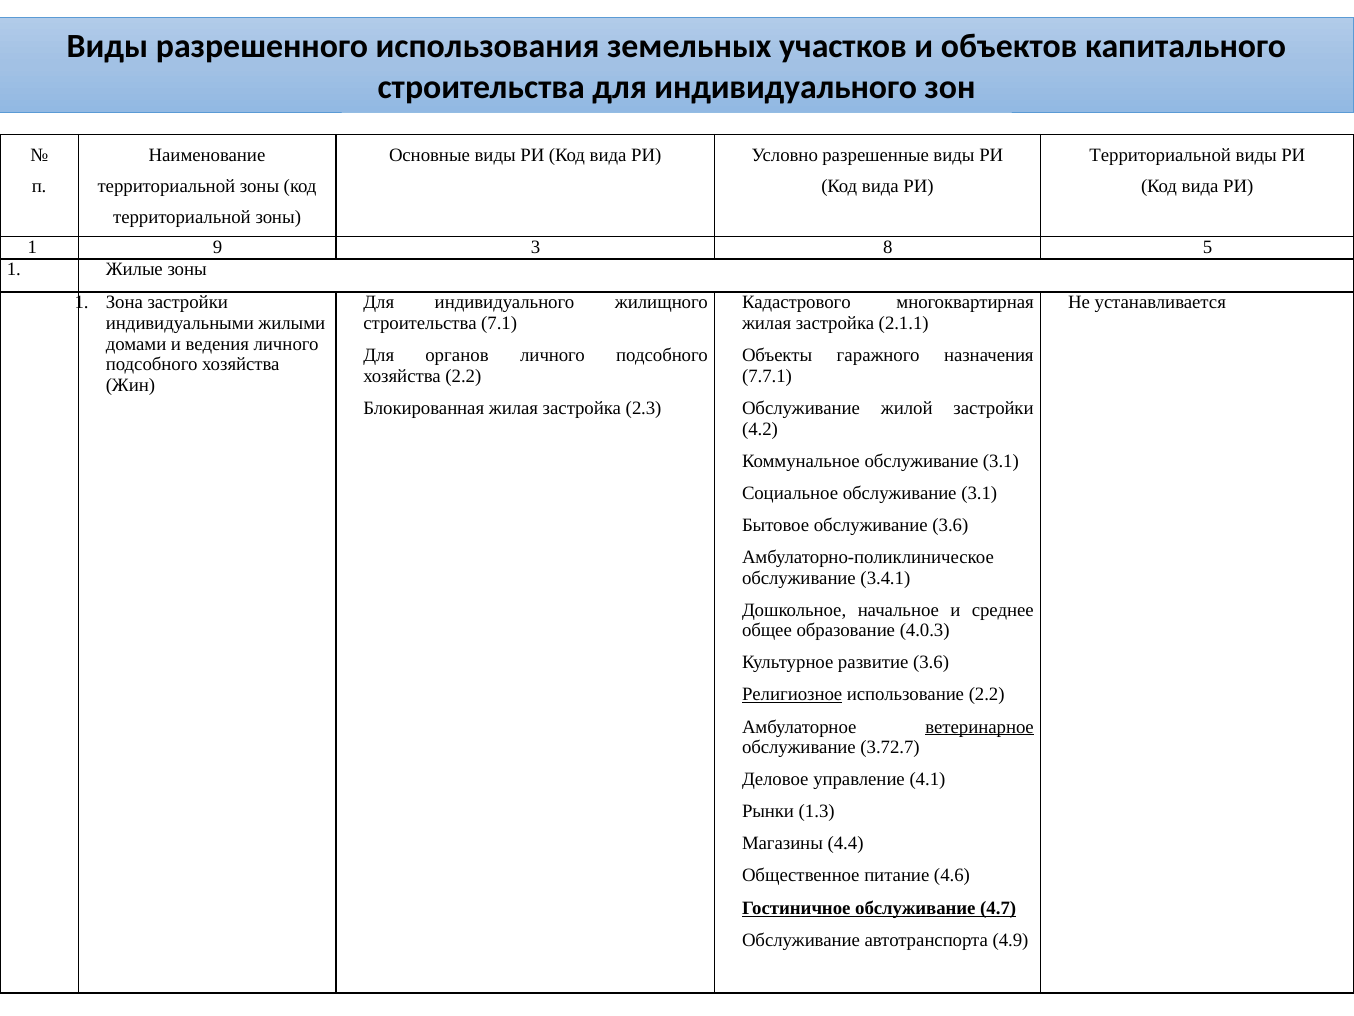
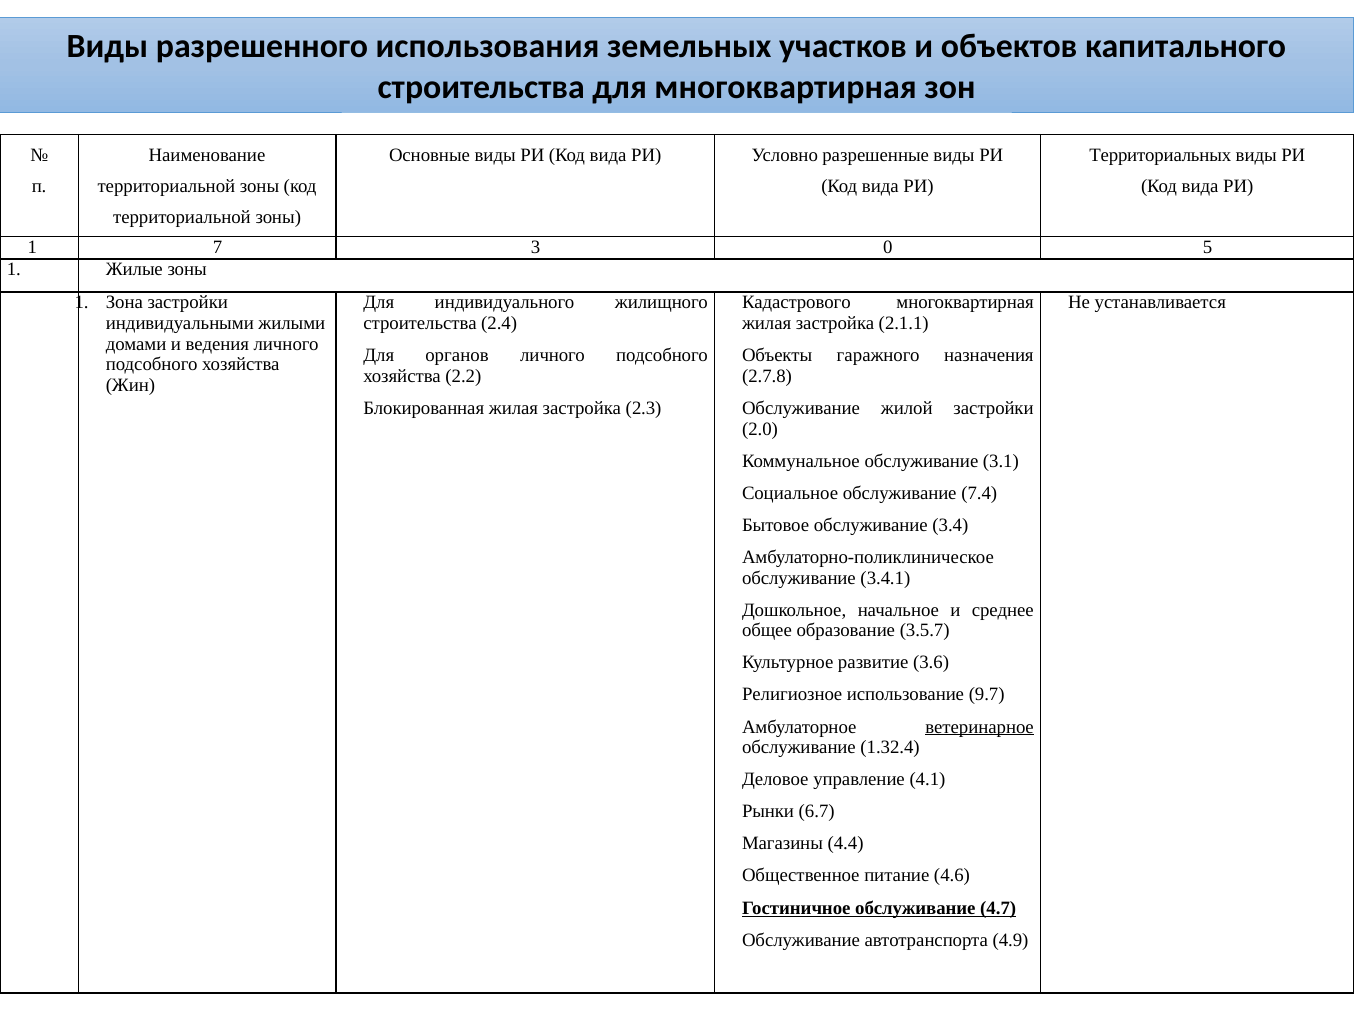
строительства для индивидуального: индивидуального -> многоквартирная (786, 87)
Территориальной: Территориальной -> Территориальных (1160, 155)
9: 9 -> 7 (218, 247)
8: 8 -> 0 (888, 247)
7.1: 7.1 -> 2.4 (499, 323)
7.7.1: 7.7.1 -> 2.7.8 (767, 376)
4.2: 4.2 -> 2.0 (760, 429)
Социальное обслуживание 3.1: 3.1 -> 7.4 (979, 493)
обслуживание 3.6: 3.6 -> 3.4 (950, 525)
4.0.3: 4.0.3 -> 3.5.7 (925, 630)
Религиозное underline: present -> none (792, 694)
использование 2.2: 2.2 -> 9.7 (987, 694)
3.72.7: 3.72.7 -> 1.32.4 (890, 747)
1.3: 1.3 -> 6.7 (817, 811)
